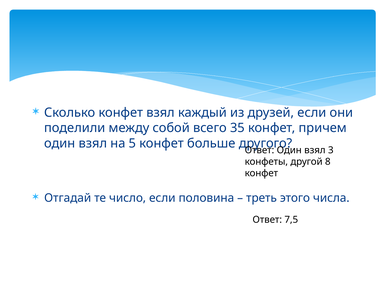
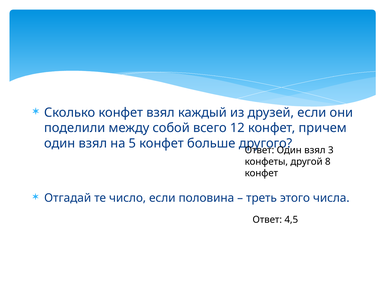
35: 35 -> 12 (237, 128)
7,5: 7,5 -> 4,5 (291, 219)
